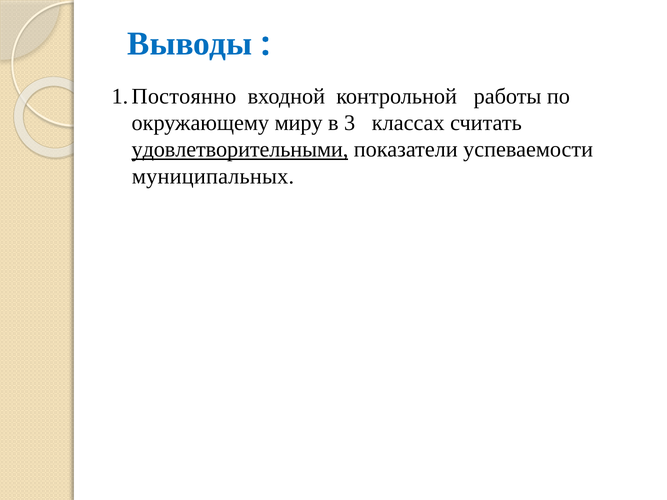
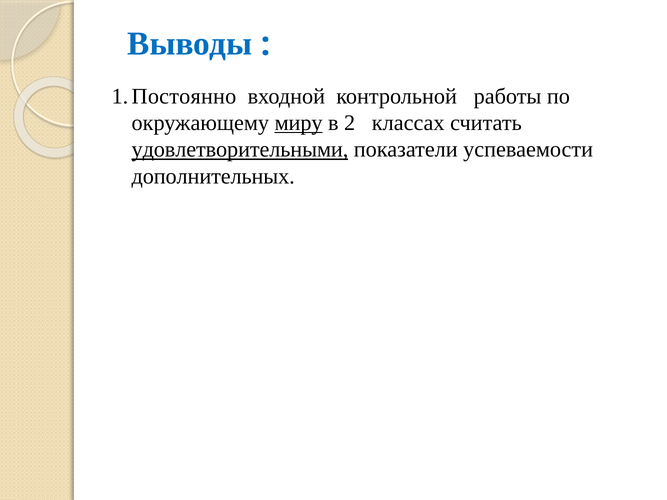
миру underline: none -> present (299, 123)
3: 3 -> 2 (350, 123)
муниципальных: муниципальных -> дополнительных (213, 176)
